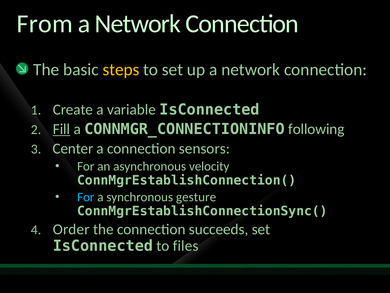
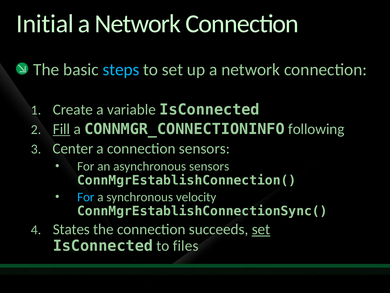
From: From -> Initial (45, 24)
steps colour: yellow -> light blue (121, 70)
asynchronous velocity: velocity -> sensors (209, 166)
gesture: gesture -> velocity (196, 197)
Order: Order -> States (71, 229)
set underline: none -> present (261, 229)
